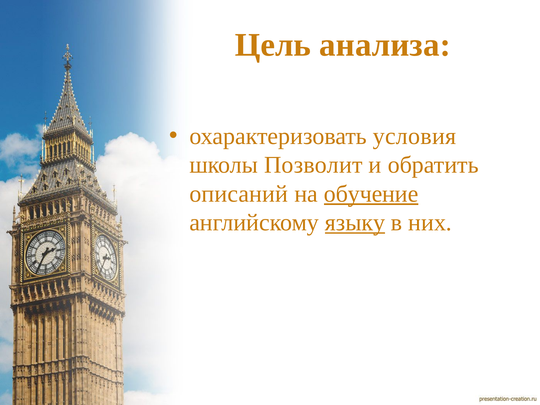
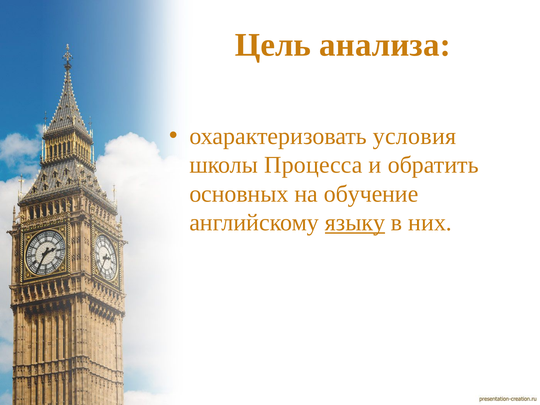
Позволит: Позволит -> Процесса (313, 165)
описаний: описаний -> основных (239, 194)
обучение underline: present -> none (371, 194)
